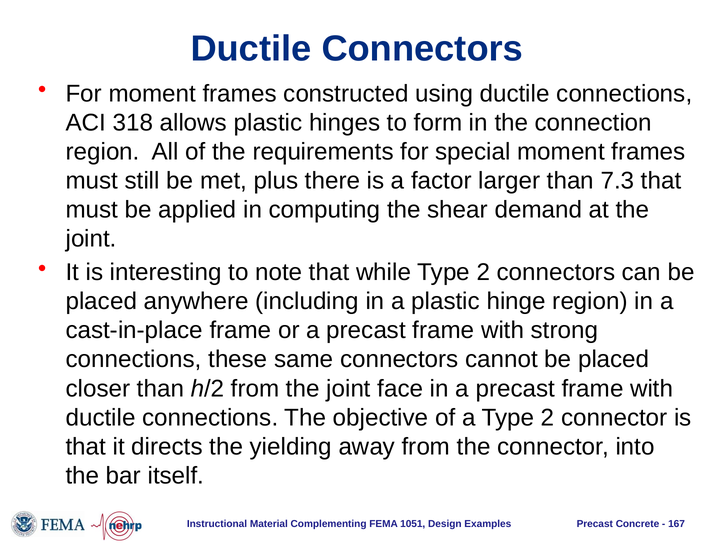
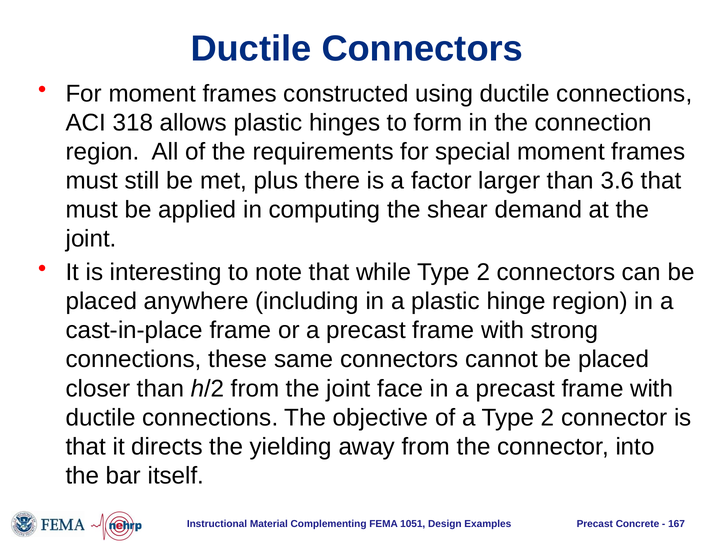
7.3: 7.3 -> 3.6 (617, 181)
